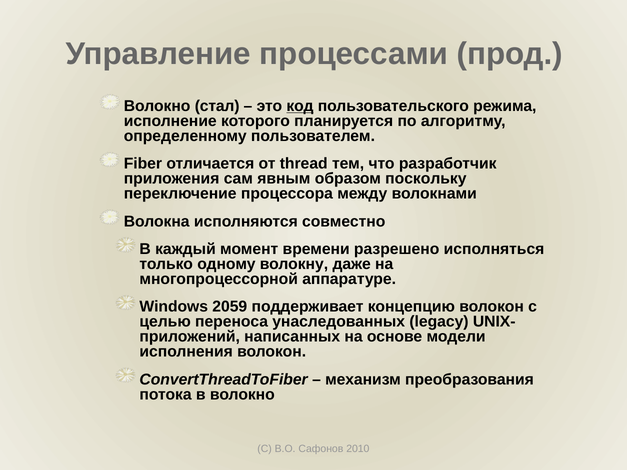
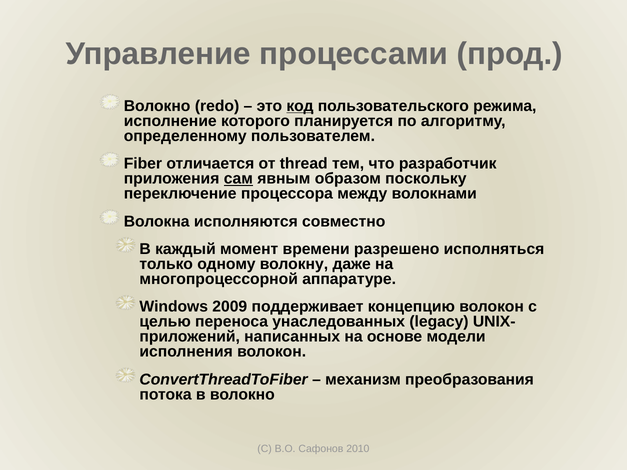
стал: стал -> redo (217, 106)
сам underline: none -> present (238, 179)
2059: 2059 -> 2009 (230, 307)
